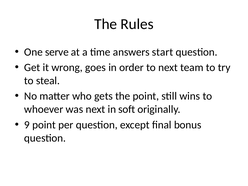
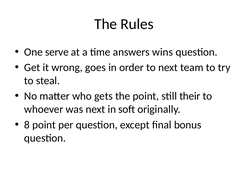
start: start -> wins (163, 52)
wins: wins -> their (190, 96)
9: 9 -> 8 (27, 125)
